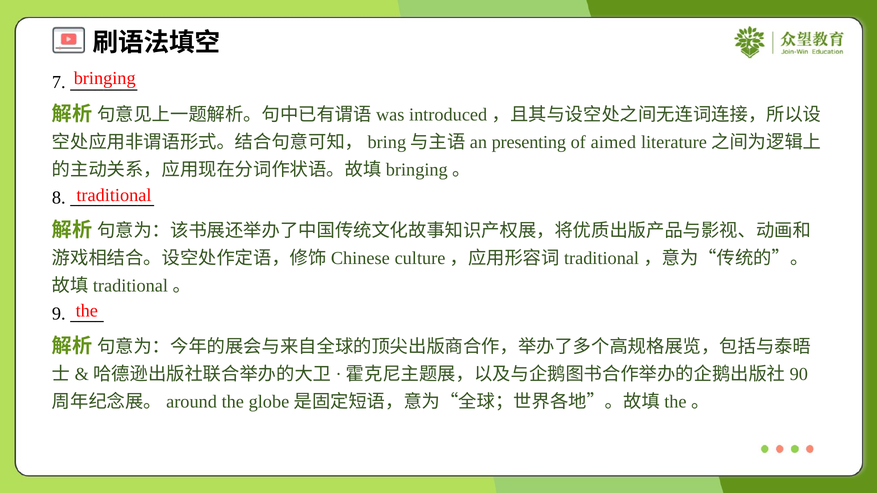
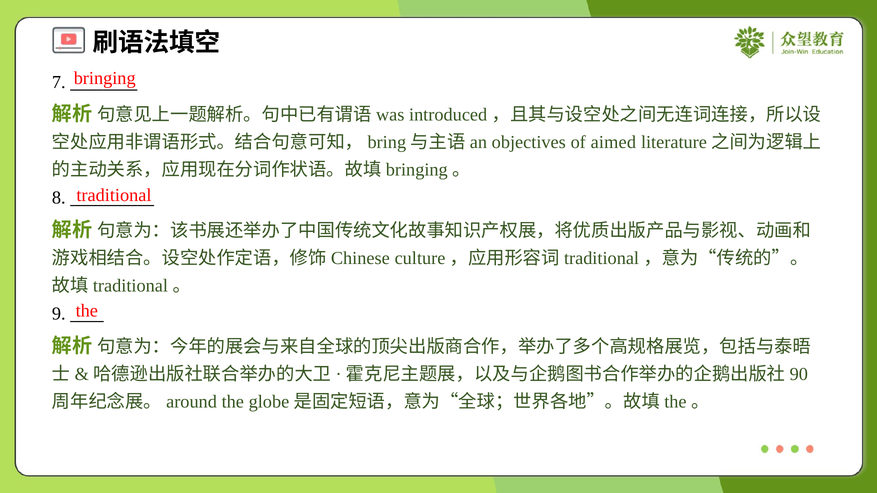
presenting: presenting -> objectives (529, 142)
